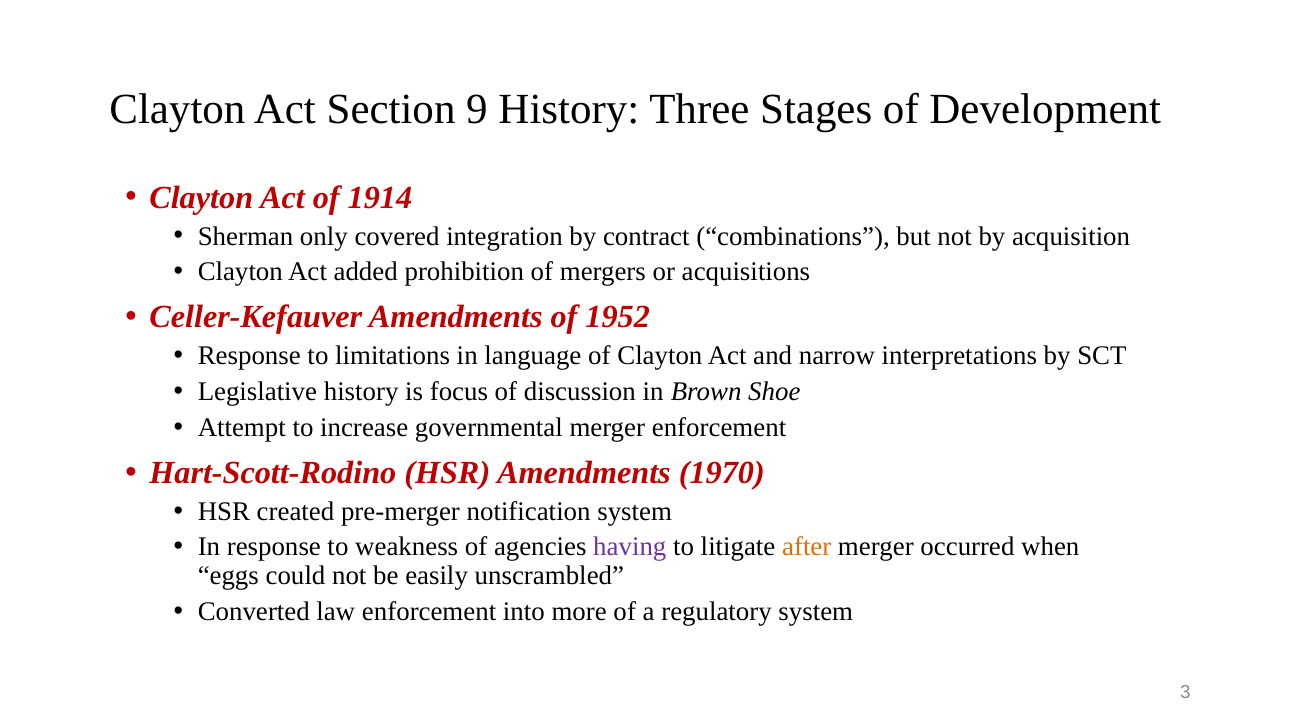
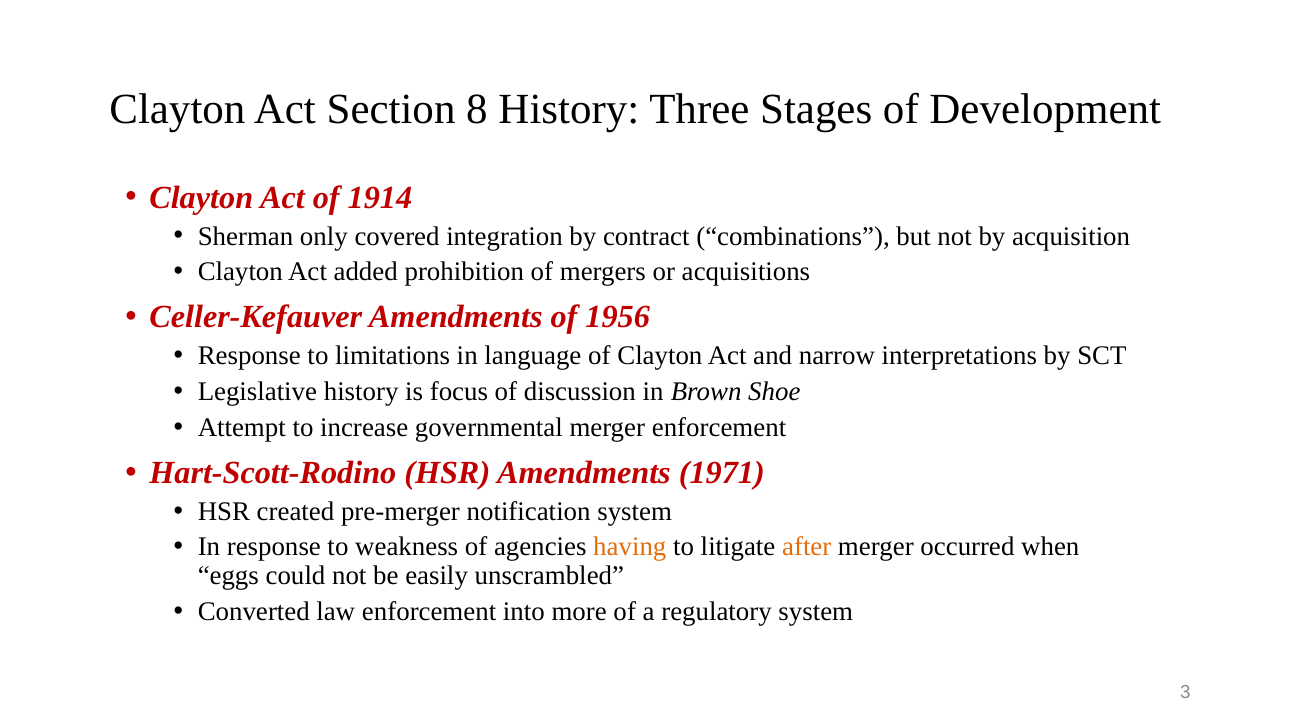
9: 9 -> 8 (477, 110)
1952: 1952 -> 1956 (618, 317)
1970: 1970 -> 1971 (722, 473)
having colour: purple -> orange (630, 547)
